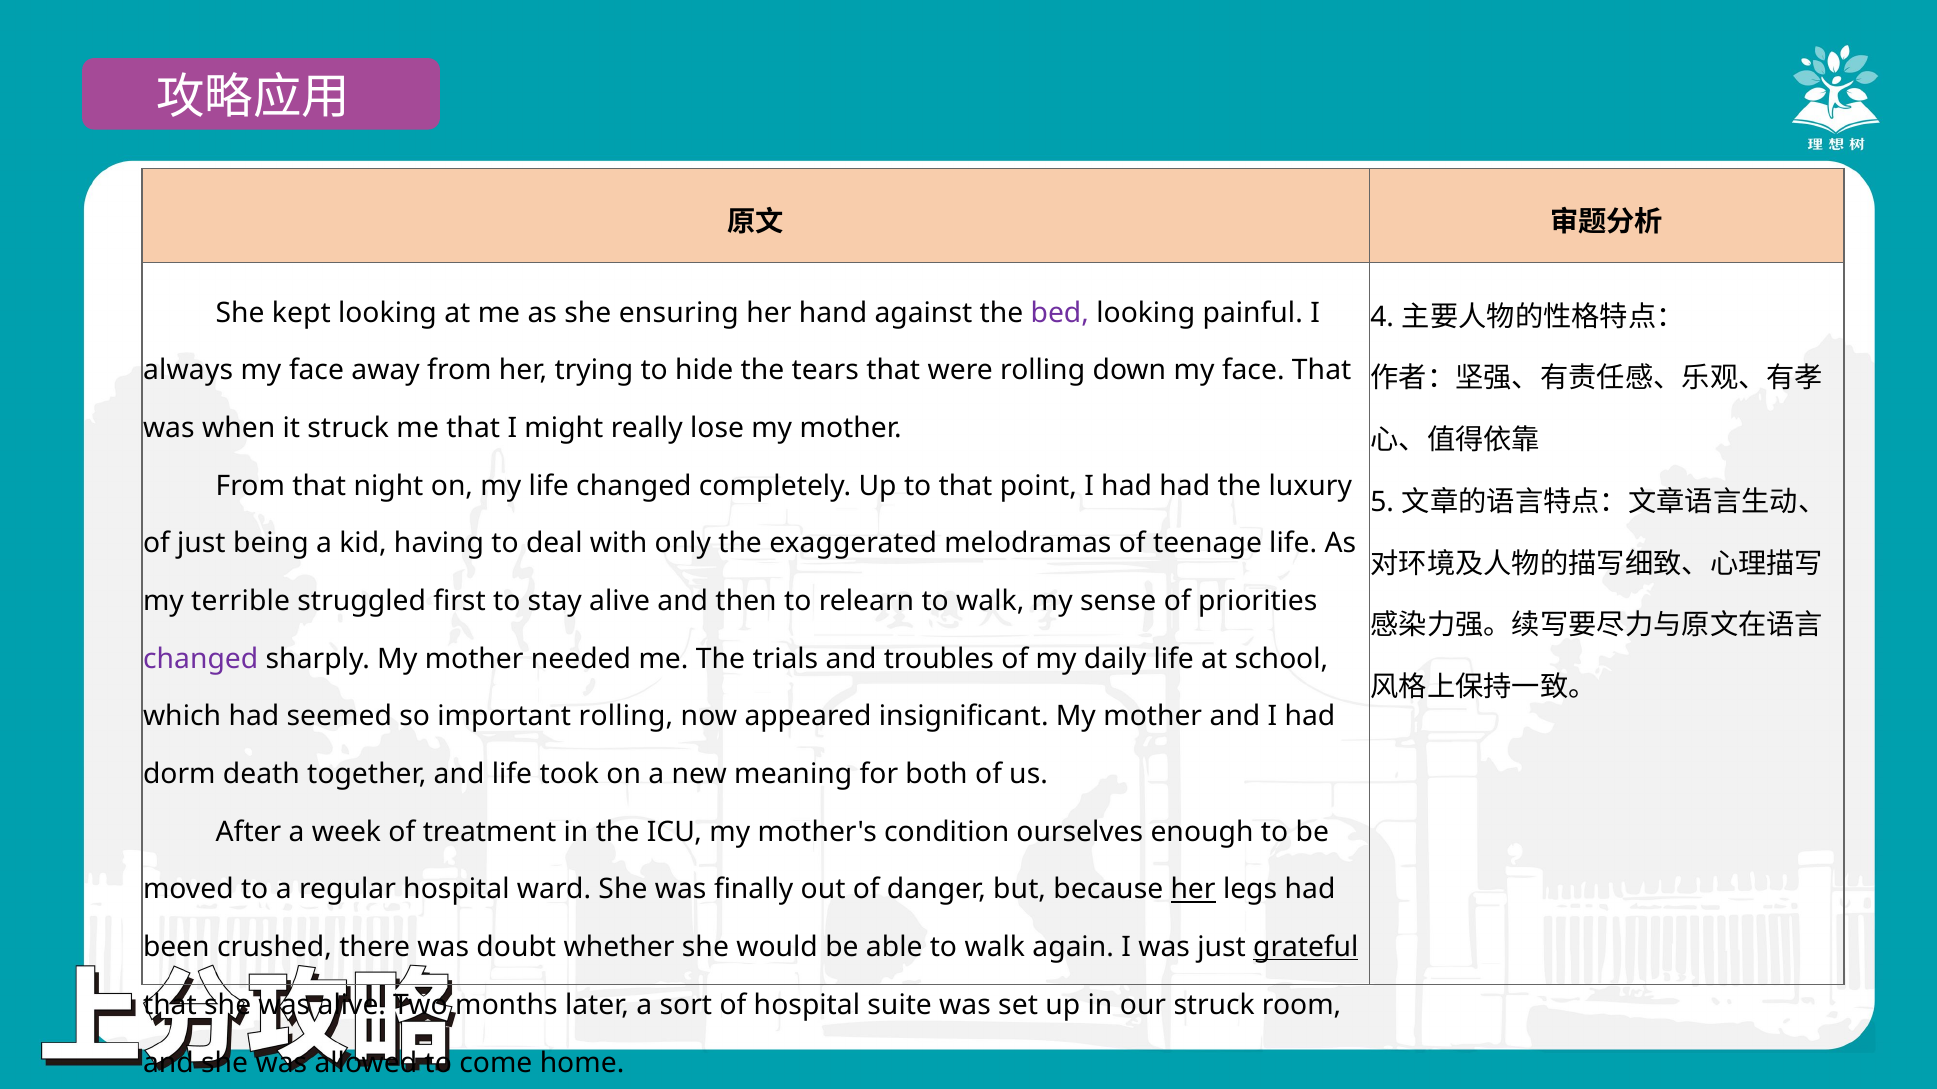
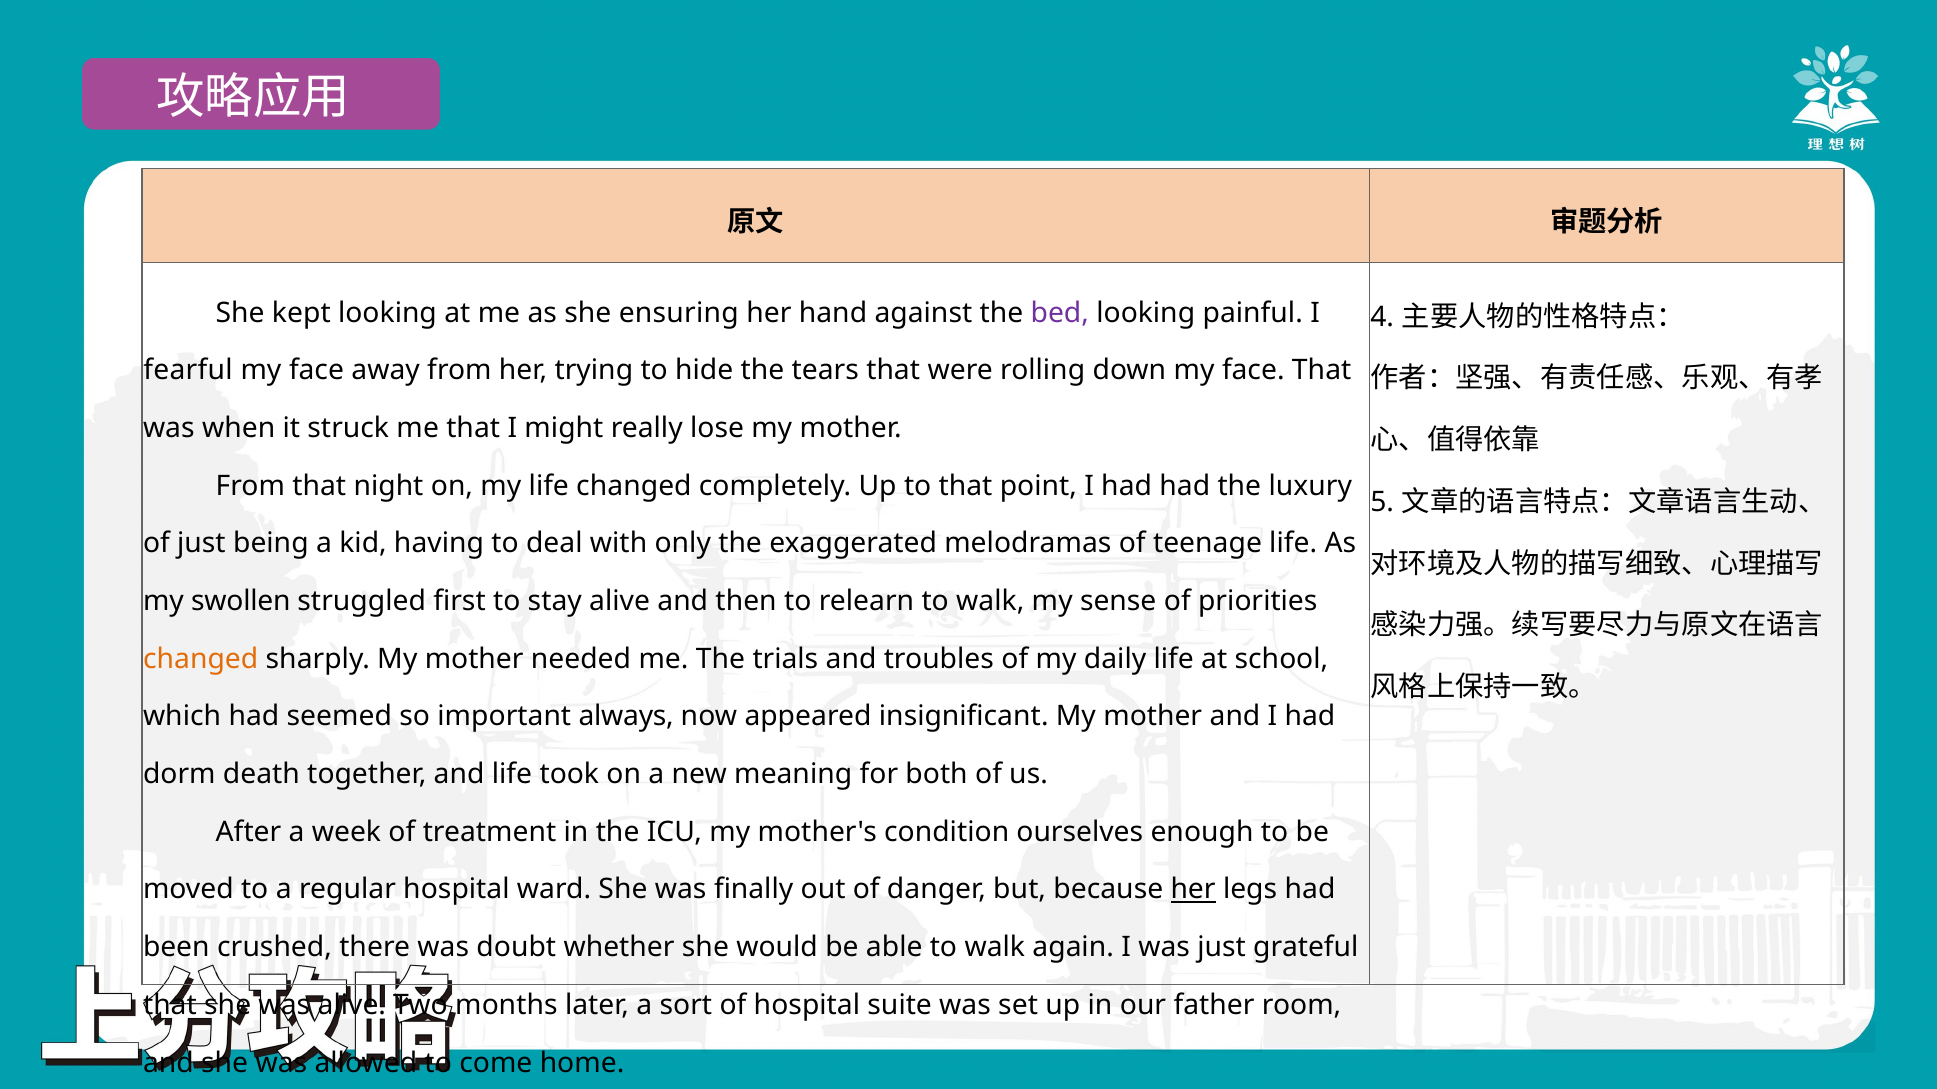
always: always -> fearful (188, 371)
terrible: terrible -> swollen (241, 602)
changed colour: purple -> orange (201, 659)
important rolling: rolling -> always (626, 717)
grateful underline: present -> none (1306, 948)
our struck: struck -> father (1214, 1006)
